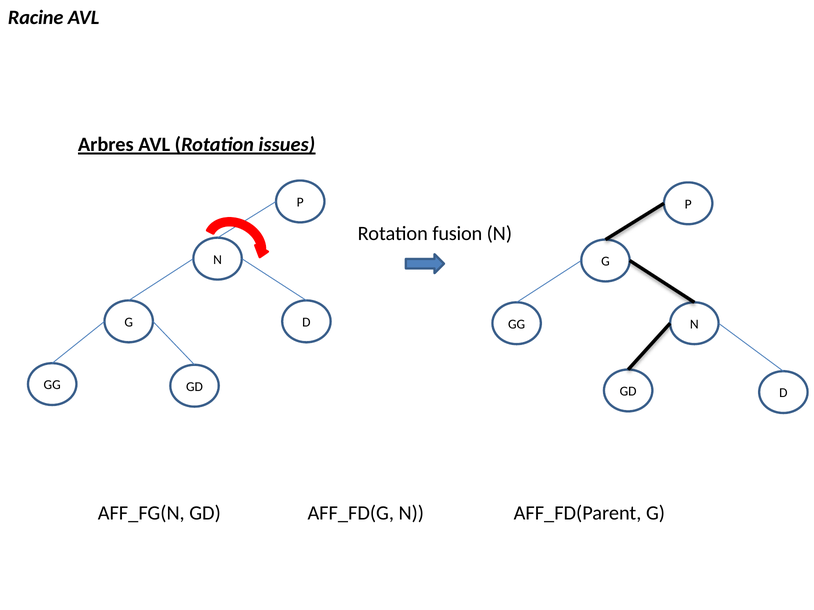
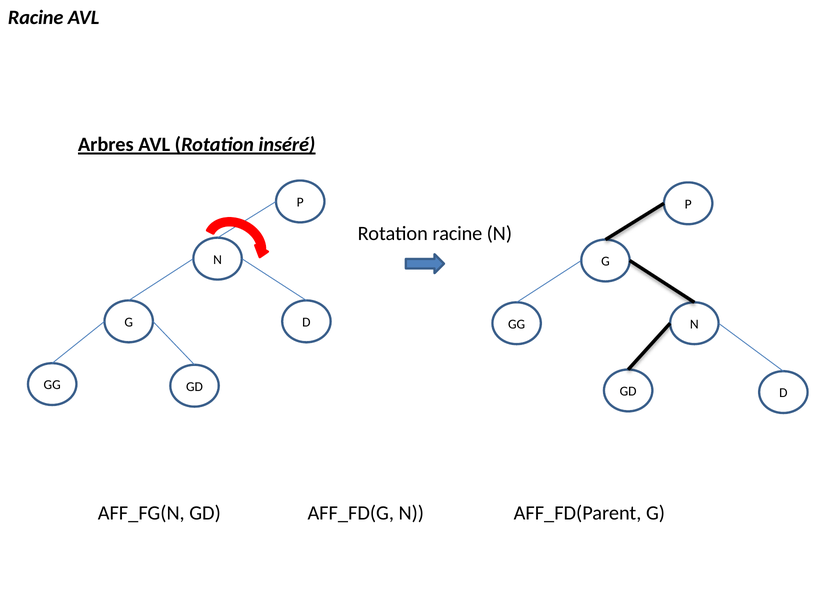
issues: issues -> inséré (287, 145)
Rotation fusion: fusion -> racine (457, 234)
